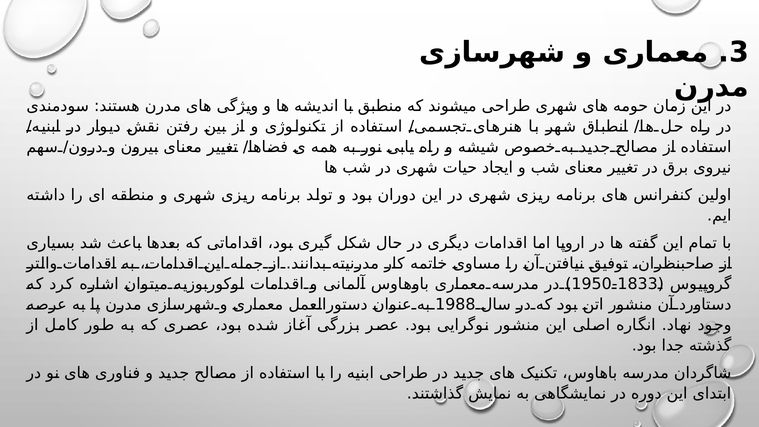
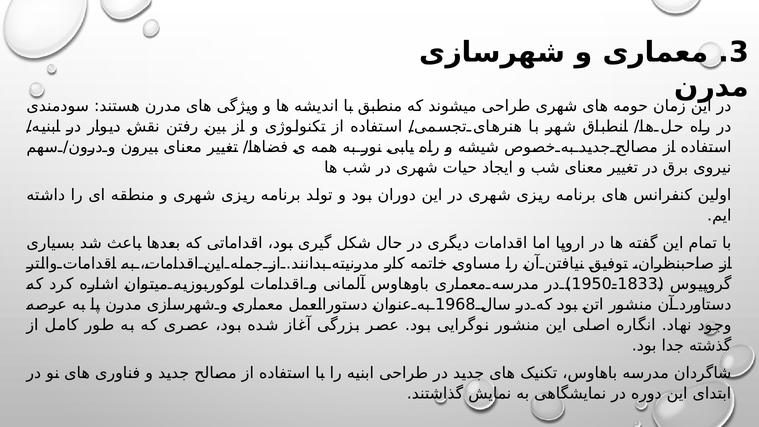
1988: 1988 -> 1968 (455, 305)
